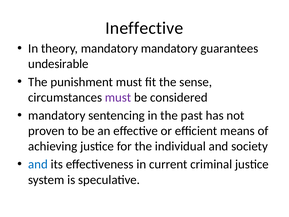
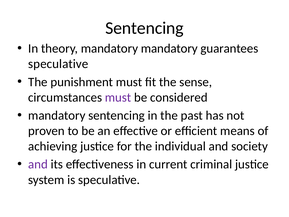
Ineffective: Ineffective -> Sentencing (144, 28)
undesirable: undesirable -> speculative (58, 64)
and colour: blue -> purple (38, 164)
